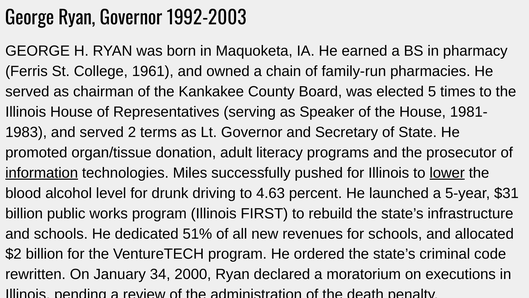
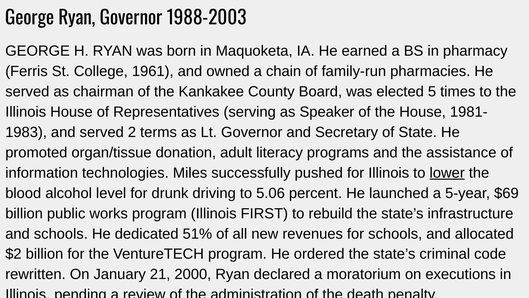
1992-2003: 1992-2003 -> 1988-2003 (207, 18)
prosecutor: prosecutor -> assistance (461, 152)
information underline: present -> none (42, 173)
4.63: 4.63 -> 5.06 (271, 193)
$31: $31 -> $69 (506, 193)
34: 34 -> 21 (160, 274)
